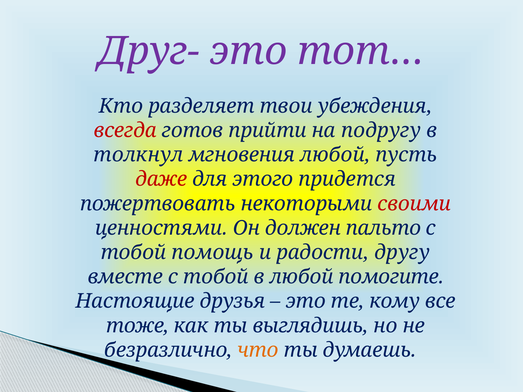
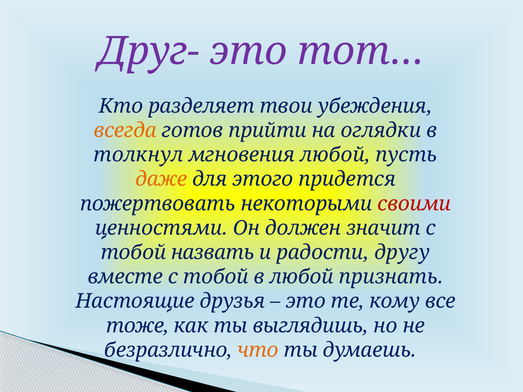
всегда colour: red -> orange (125, 131)
подругу: подругу -> оглядки (381, 131)
даже colour: red -> orange (161, 179)
пальто: пальто -> значит (384, 228)
помощь: помощь -> назвать (213, 253)
помогите: помогите -> признать (391, 277)
